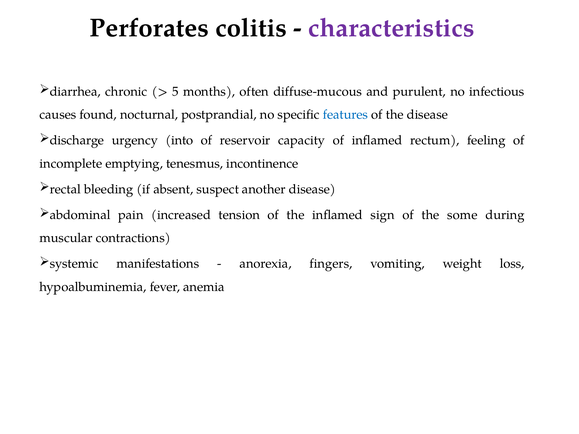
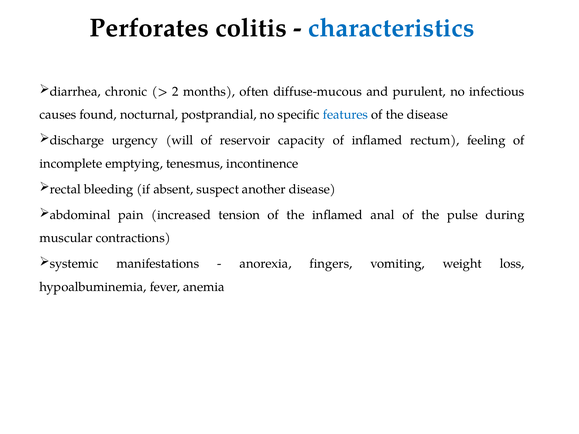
characteristics colour: purple -> blue (391, 28)
5: 5 -> 2 (175, 92)
into: into -> will (179, 140)
sign: sign -> anal (383, 215)
some: some -> pulse (463, 215)
